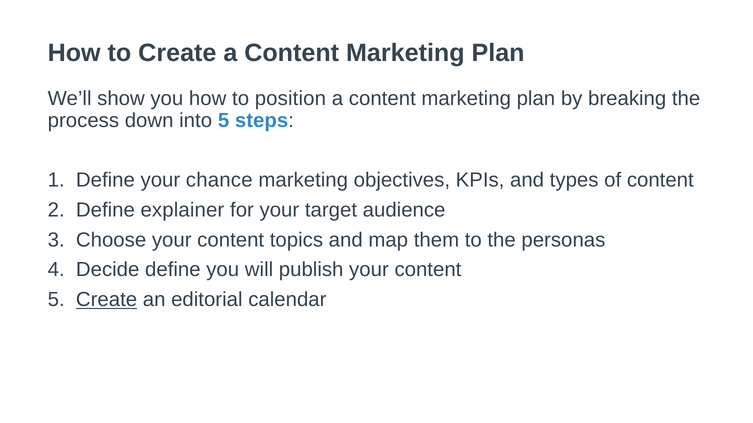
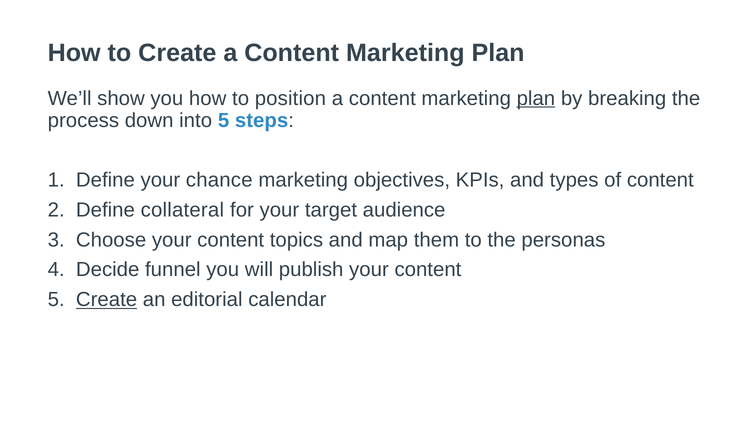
plan underline: none -> present (536, 98)
explainer: explainer -> collateral (182, 210)
Decide define: define -> funnel (173, 270)
